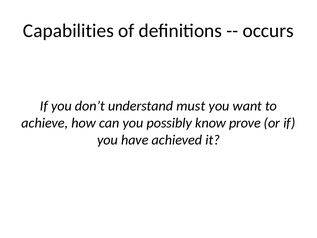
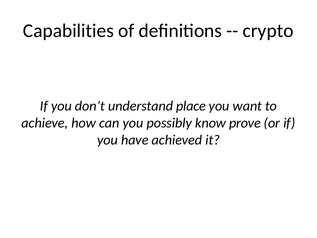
occurs: occurs -> crypto (268, 31)
must: must -> place (191, 106)
